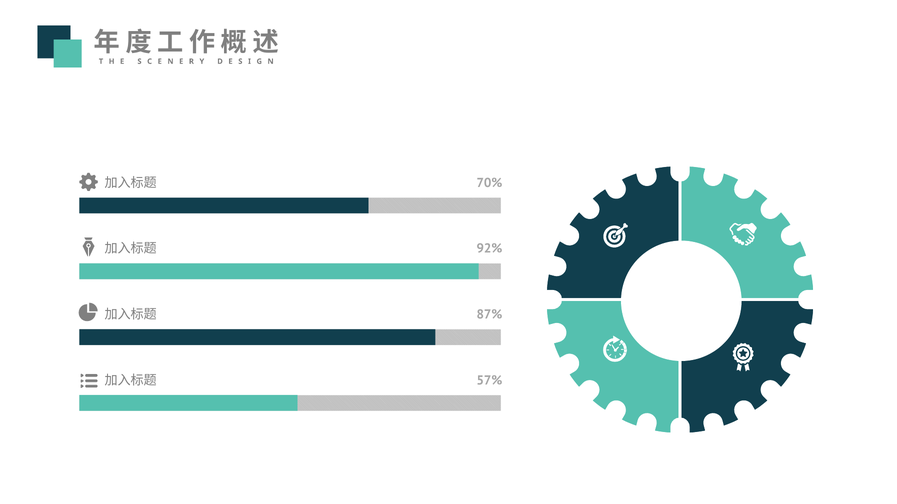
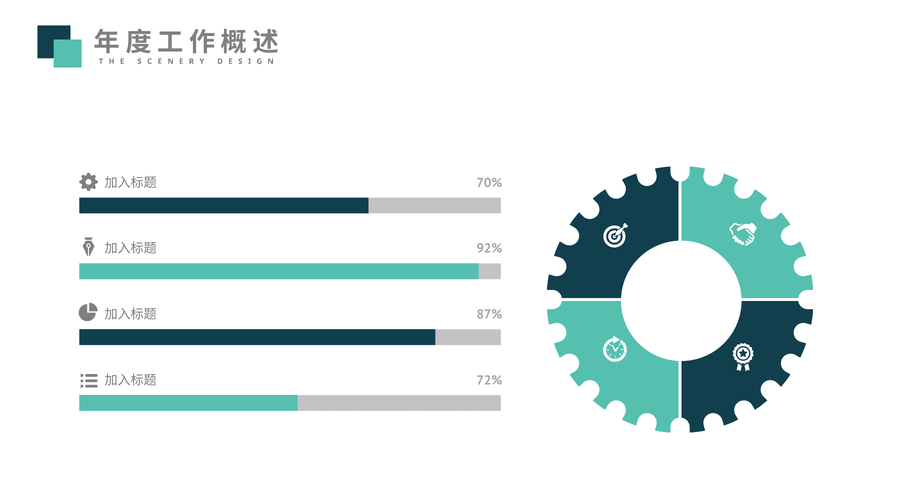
57%: 57% -> 72% (489, 381)
